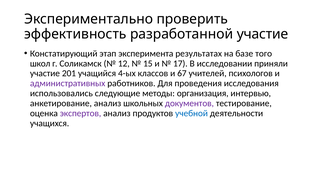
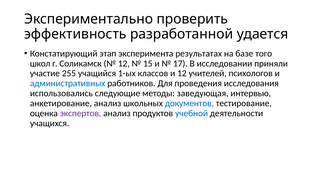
разработанной участие: участие -> удается (262, 34)
201: 201 -> 255 (69, 73)
4-ых: 4-ых -> 1-ых (127, 73)
и 67: 67 -> 12 (182, 73)
административных colour: purple -> blue (68, 83)
организация: организация -> заведующая (203, 93)
документов colour: purple -> blue (189, 103)
